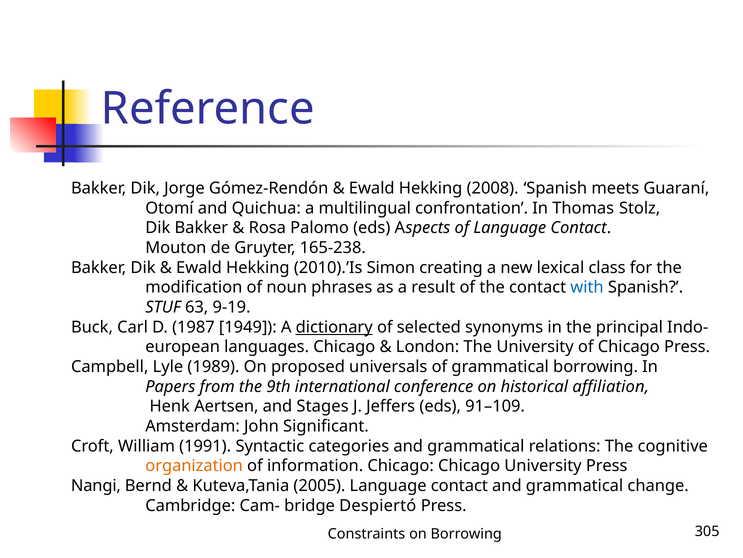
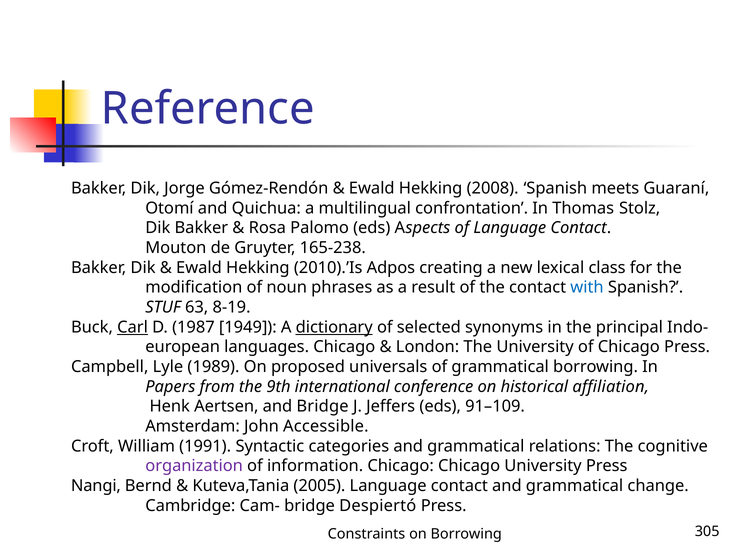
Simon: Simon -> Adpos (391, 267)
9-19: 9-19 -> 8-19 (232, 307)
Carl underline: none -> present (133, 327)
and Stages: Stages -> Bridge (323, 406)
Significant: Significant -> Accessible (326, 426)
organization colour: orange -> purple (194, 465)
